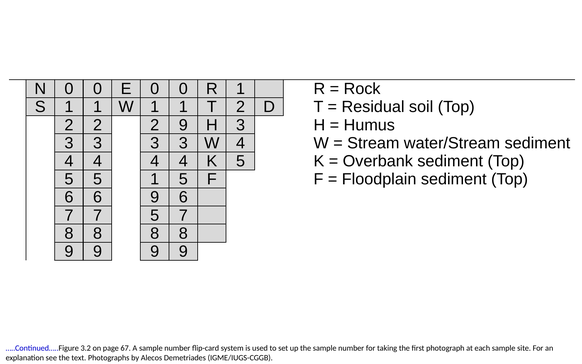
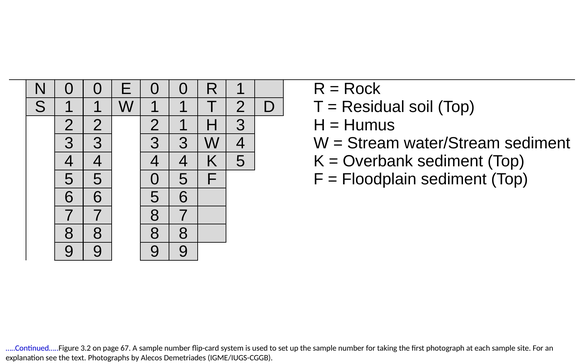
2 9: 9 -> 1 (183, 125)
5 1: 1 -> 0 (155, 179)
6 9: 9 -> 5 (155, 197)
7 7 5: 5 -> 8 (155, 215)
